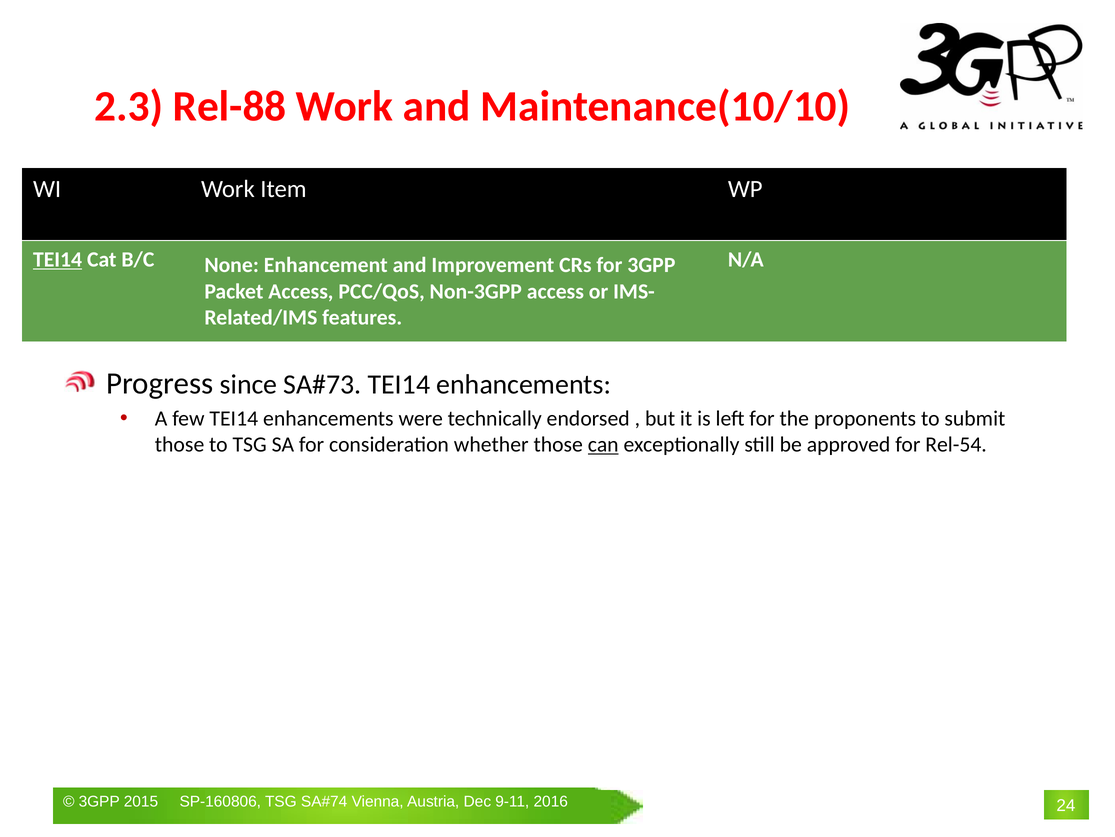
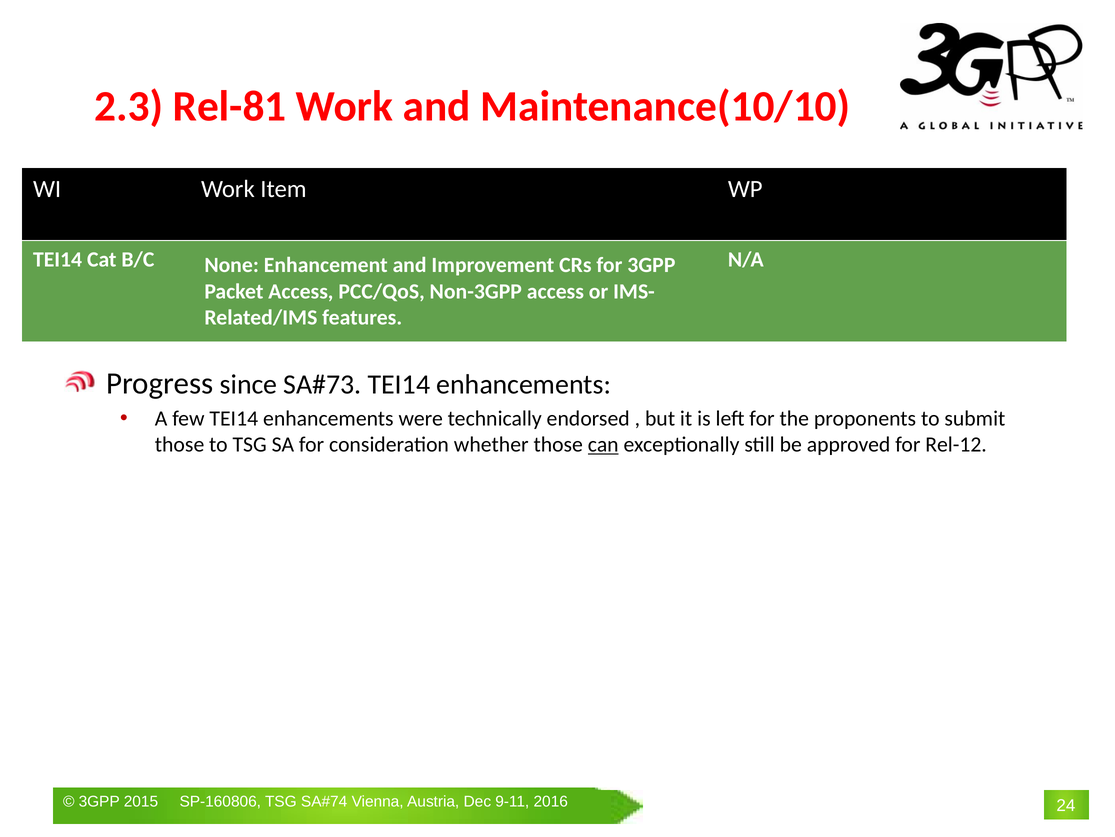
Rel-88: Rel-88 -> Rel-81 (230, 106)
TEI14 underline: present -> none (58, 259)
Rel-54: Rel-54 -> Rel-12 (956, 444)
